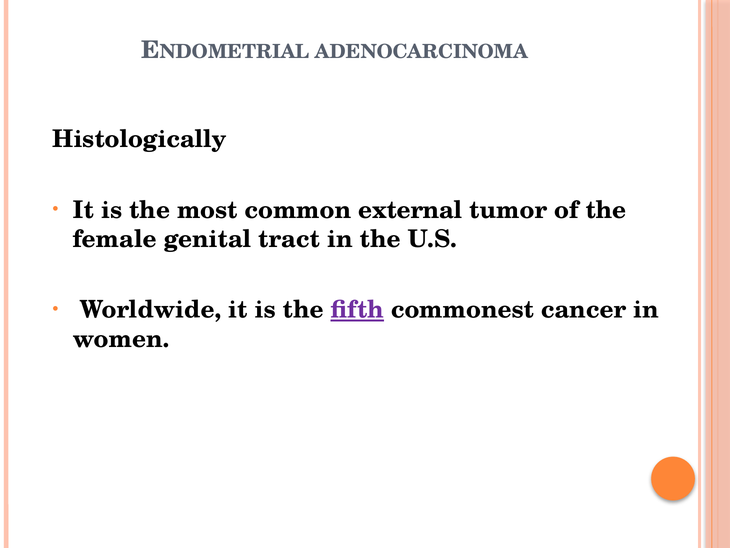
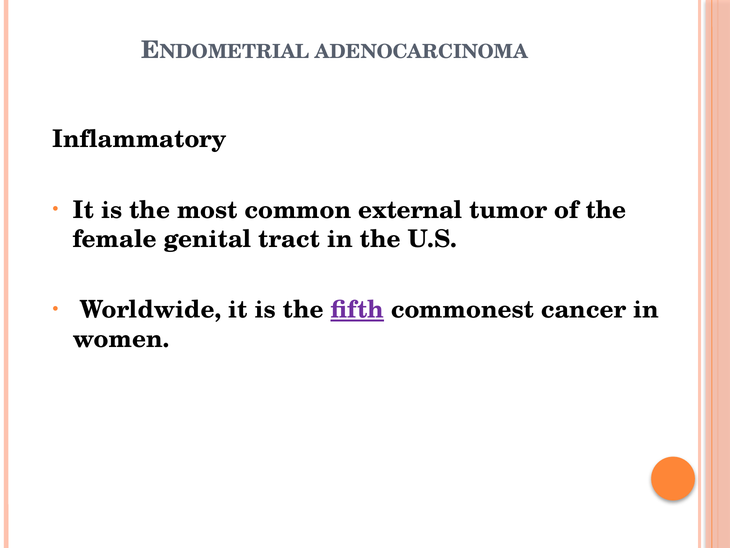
Histologically: Histologically -> Inflammatory (140, 139)
